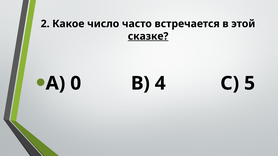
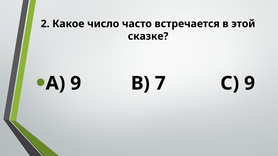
сказке underline: present -> none (148, 36)
А 0: 0 -> 9 (76, 84)
4: 4 -> 7 (160, 84)
С 5: 5 -> 9 (250, 84)
